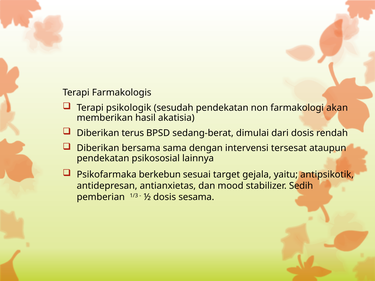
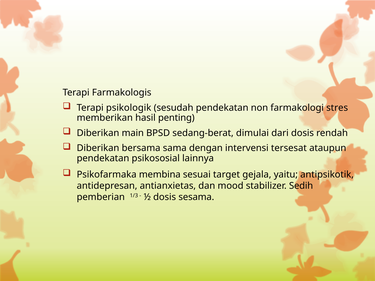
akan: akan -> stres (337, 108)
akatisia: akatisia -> penting (176, 118)
terus: terus -> main (133, 133)
berkebun: berkebun -> membina (160, 175)
